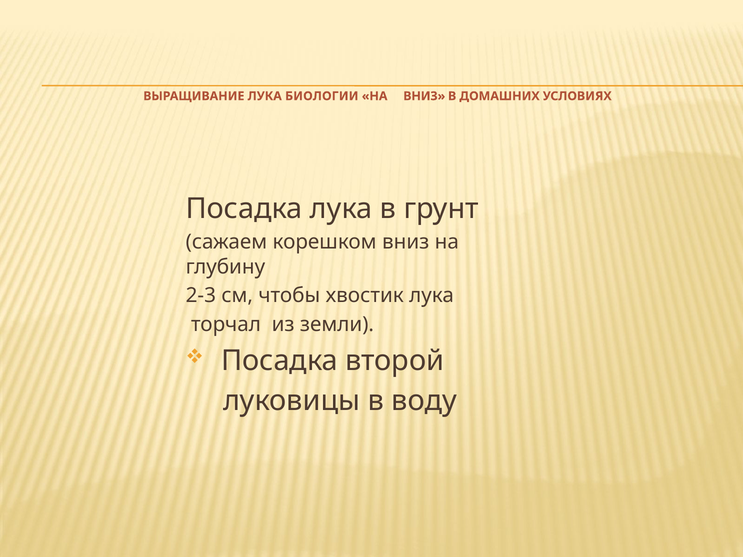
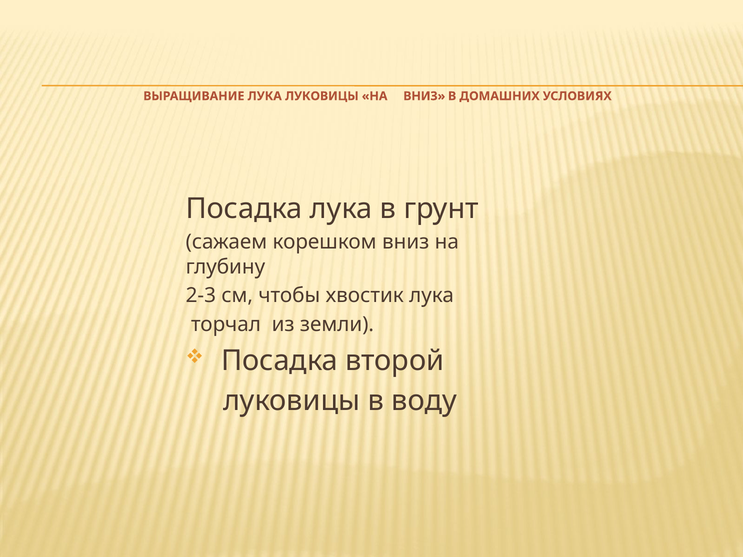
ЛУКА БИОЛОГИИ: БИОЛОГИИ -> ЛУКОВИЦЫ (322, 96)
